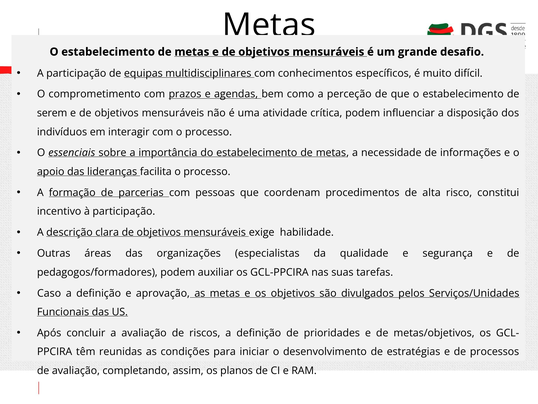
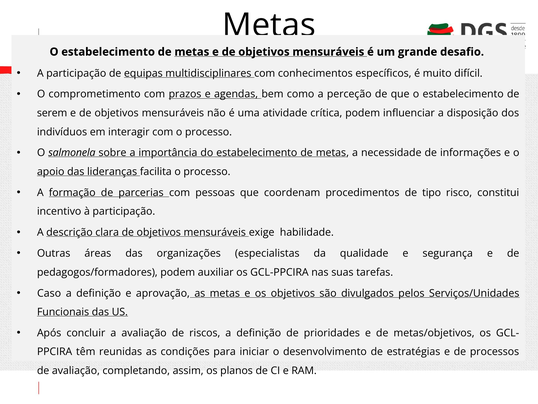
essenciais: essenciais -> salmonela (72, 153)
alta: alta -> tipo (432, 192)
